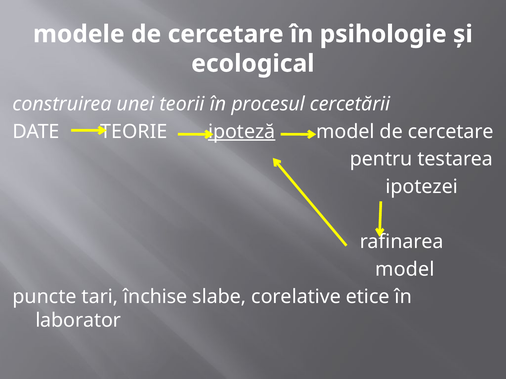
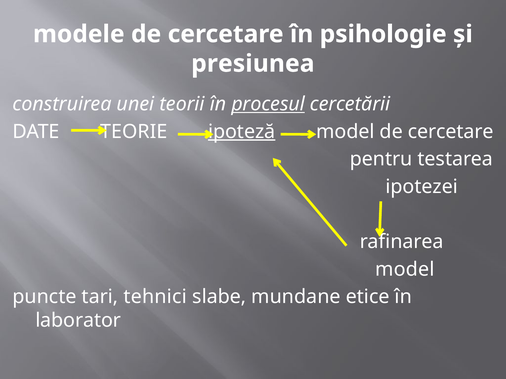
ecological: ecological -> presiunea (253, 64)
procesul underline: none -> present (268, 104)
închise: închise -> tehnici (155, 297)
corelative: corelative -> mundane (296, 297)
